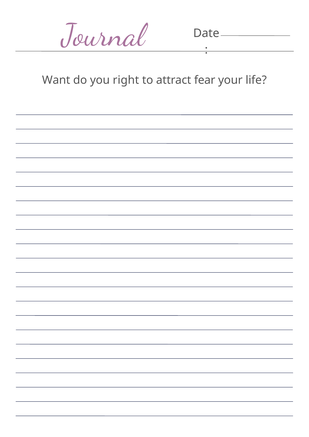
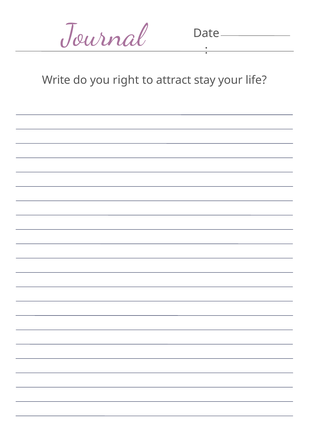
Want: Want -> Write (56, 80)
fear: fear -> stay (205, 80)
